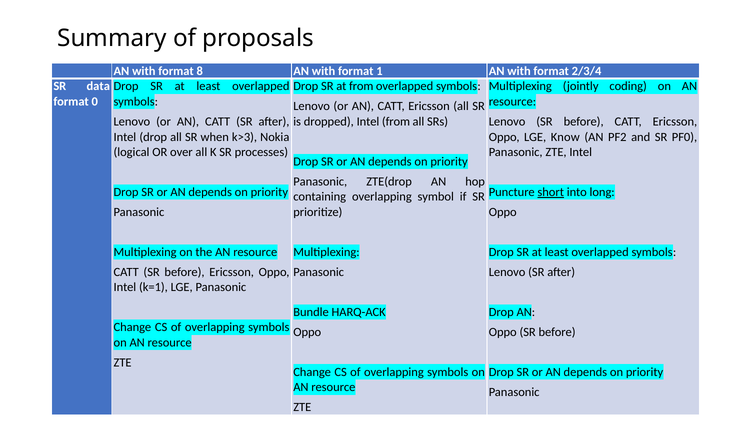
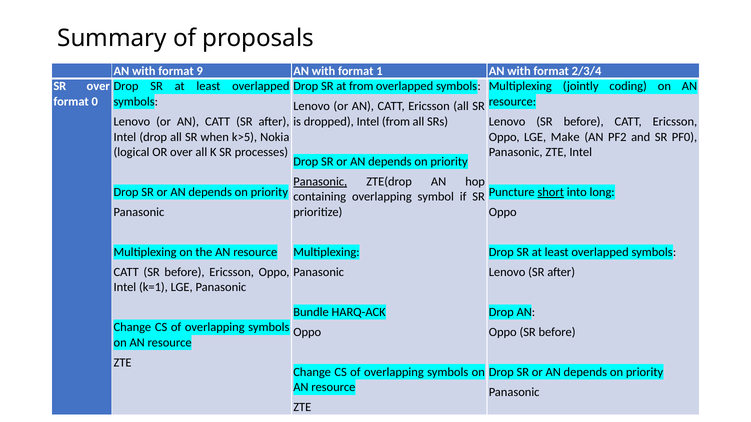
8: 8 -> 9 (200, 71)
SR data: data -> over (98, 86)
k>3: k>3 -> k>5 (245, 137)
Know: Know -> Make (565, 137)
Panasonic underline: none -> present (320, 182)
